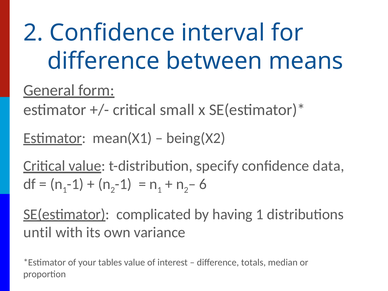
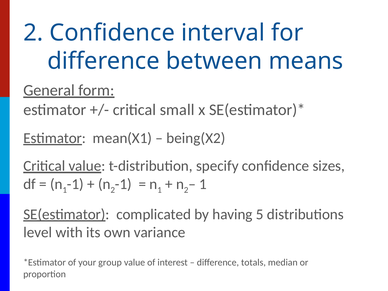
data: data -> sizes (329, 166)
6: 6 -> 1 (203, 184)
having 1: 1 -> 5 (260, 214)
until: until -> level (38, 233)
tables: tables -> group (110, 263)
